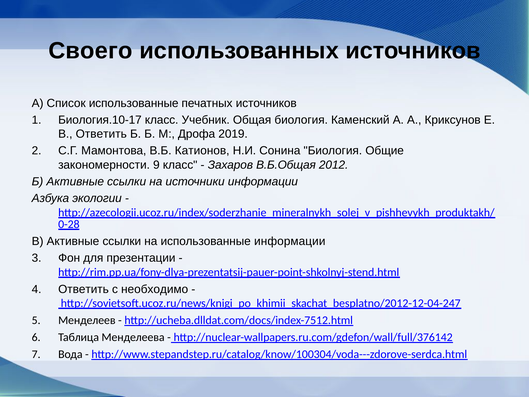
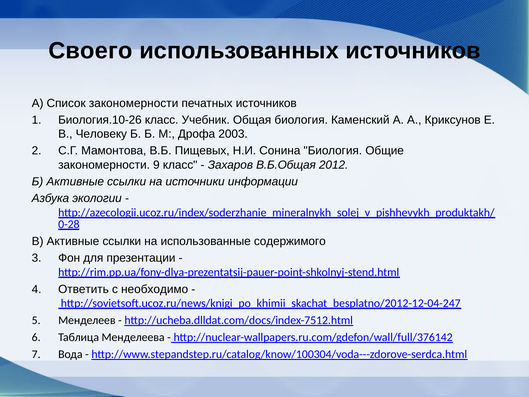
Список использованные: использованные -> закономерности (134, 103)
Биология.10-17: Биология.10-17 -> Биология.10-26 (100, 120)
В Ответить: Ответить -> Человеку (101, 134)
2019: 2019 -> 2003 (233, 134)
Катионов: Катионов -> Пищевых (202, 151)
использованные информации: информации -> содержимого (290, 241)
